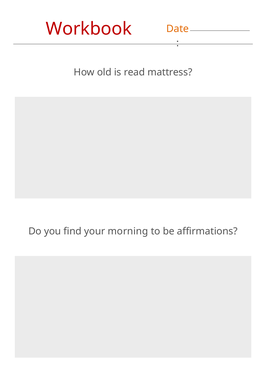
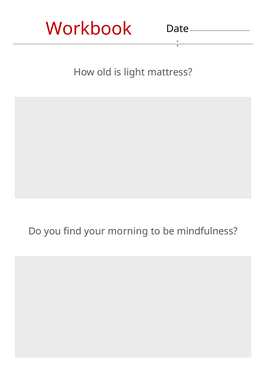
Date colour: orange -> black (178, 29)
read: read -> light (134, 72)
affirmations: affirmations -> mindfulness (207, 232)
